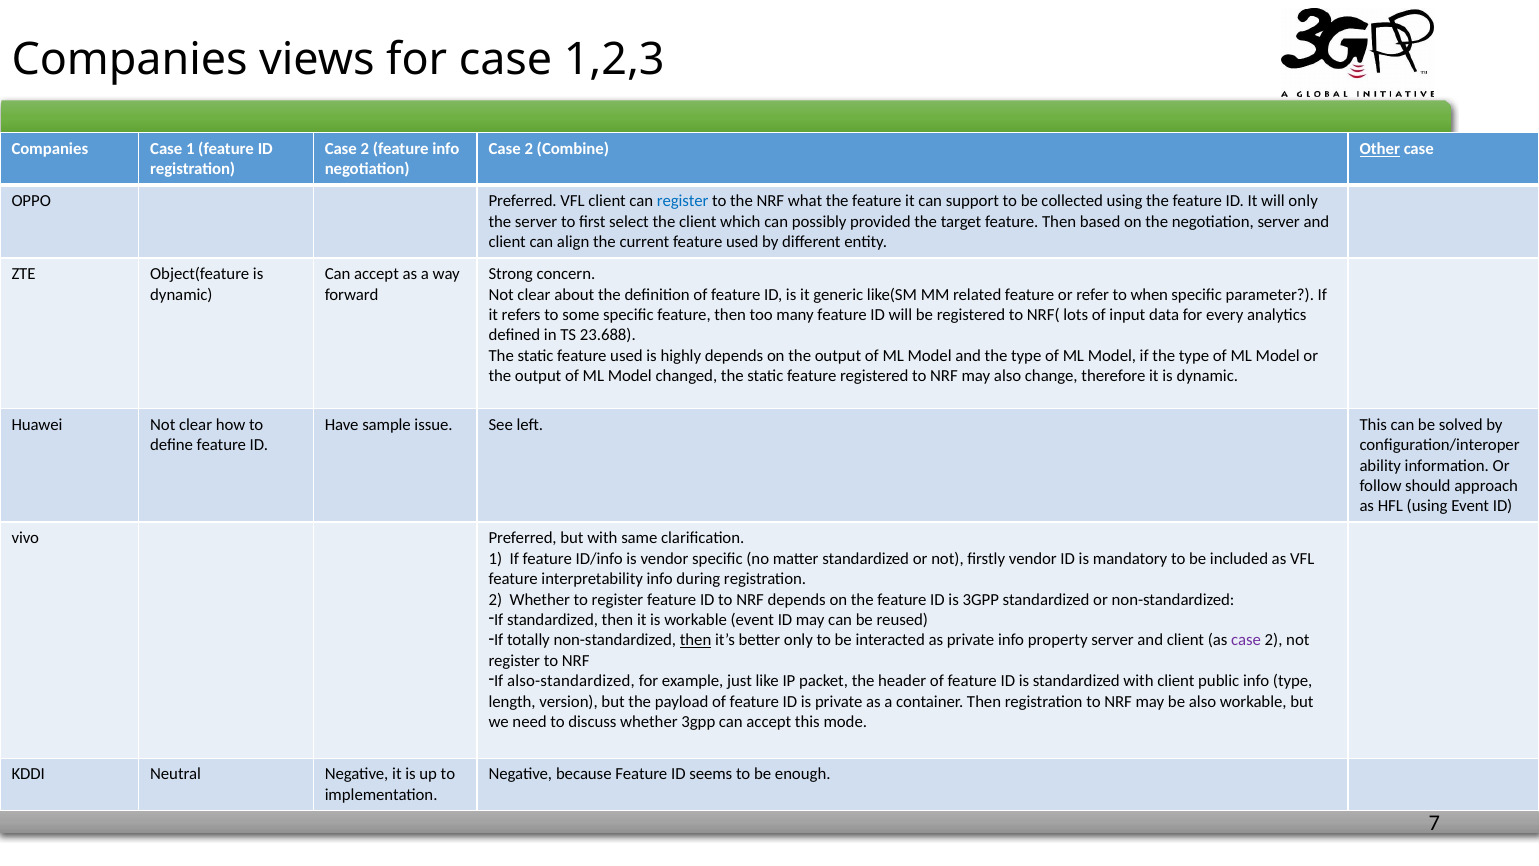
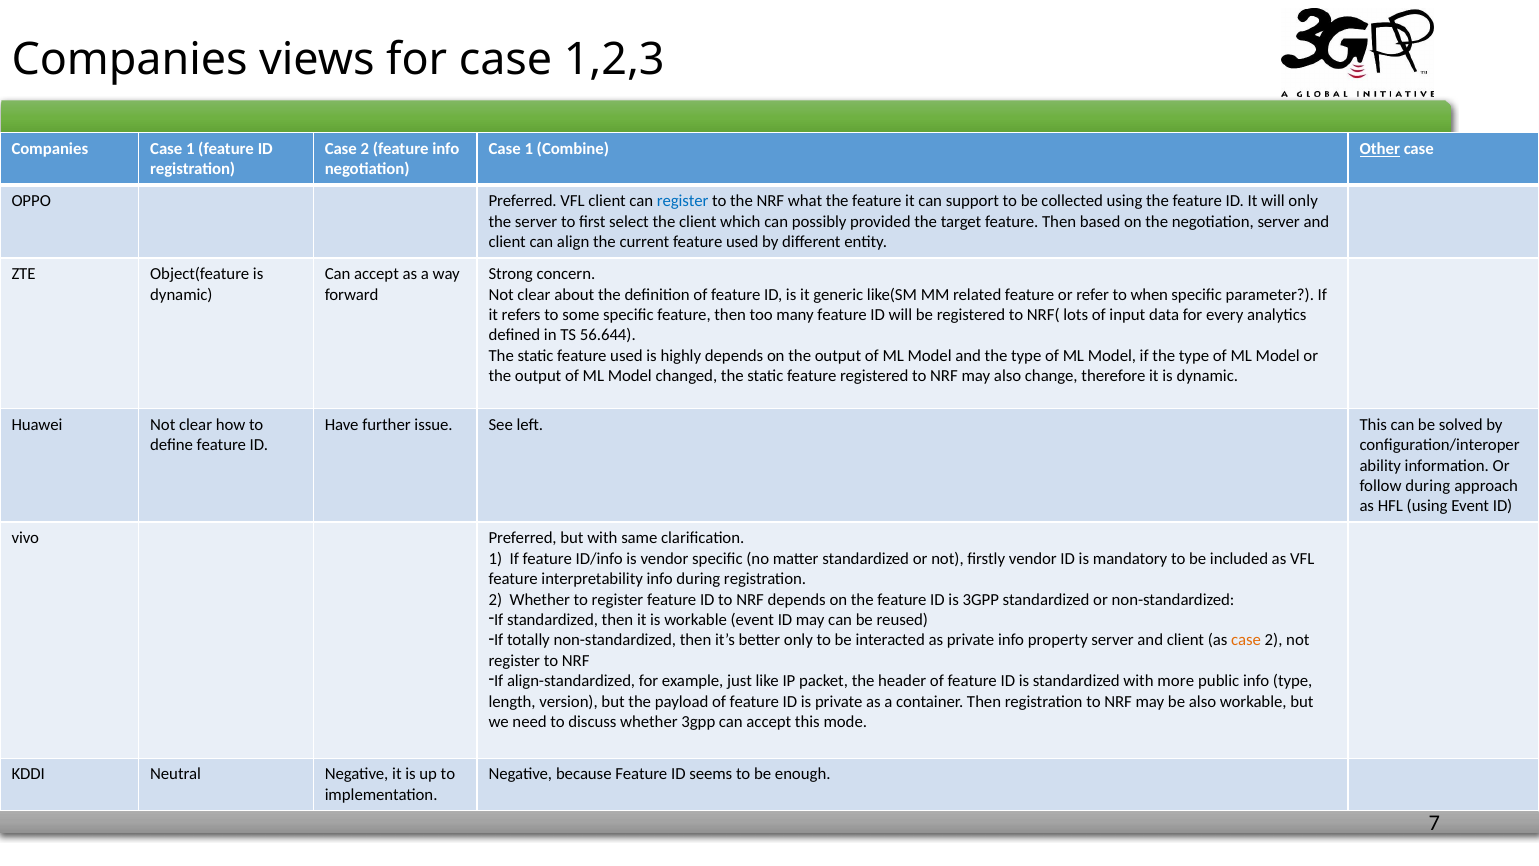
2: 2 -> 1 (529, 149)
23.688: 23.688 -> 56.644 (608, 335)
sample: sample -> further (386, 424)
follow should: should -> during (1428, 486)
then underline: present -> none (696, 640)
case colour: purple -> orange (1246, 640)
also-standardized: also-standardized -> align-standardized (571, 681)
with client: client -> more (1176, 681)
